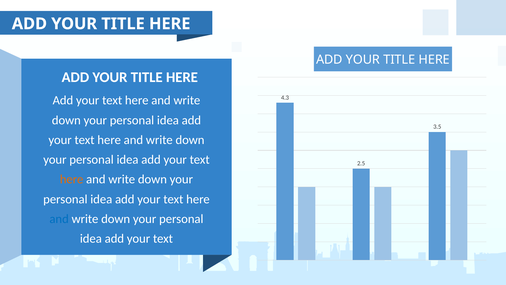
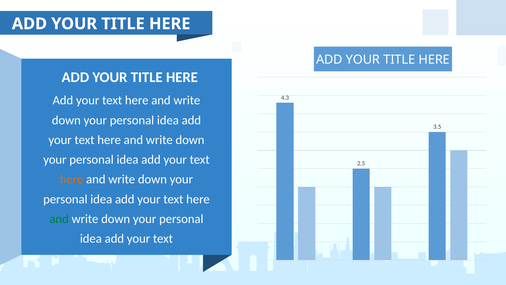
and colour: blue -> green (59, 219)
